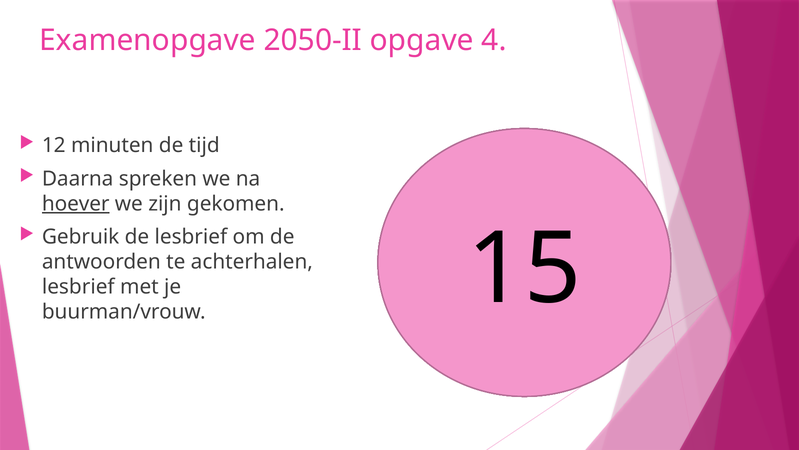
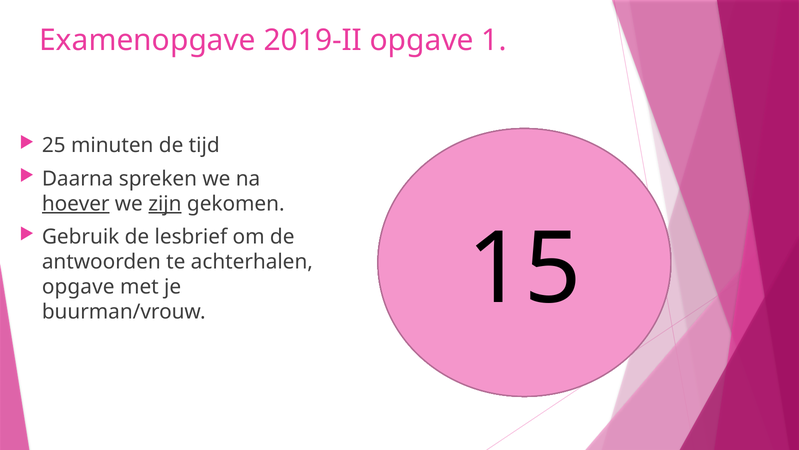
2050-II: 2050-II -> 2019-II (313, 40)
4: 4 -> 1 (494, 40)
12: 12 -> 25 (54, 145)
zijn underline: none -> present (165, 204)
lesbrief: lesbrief -> opgave (78, 287)
